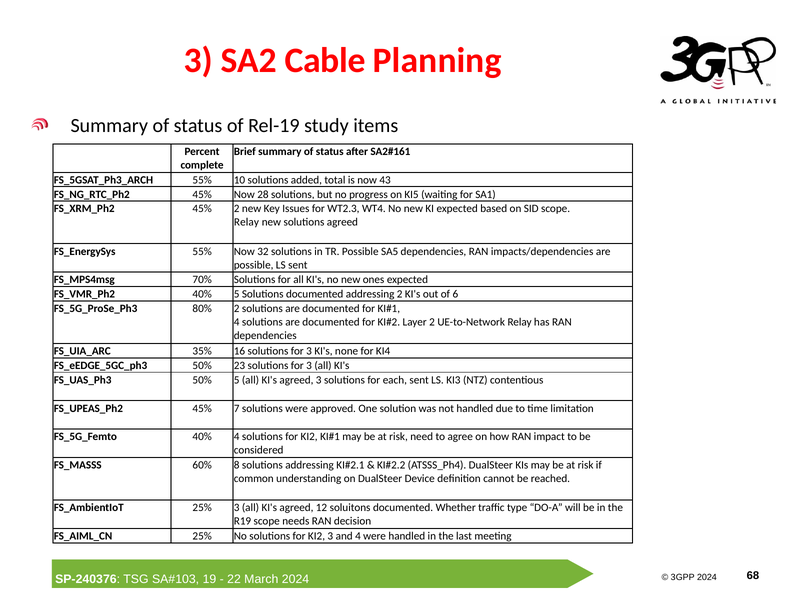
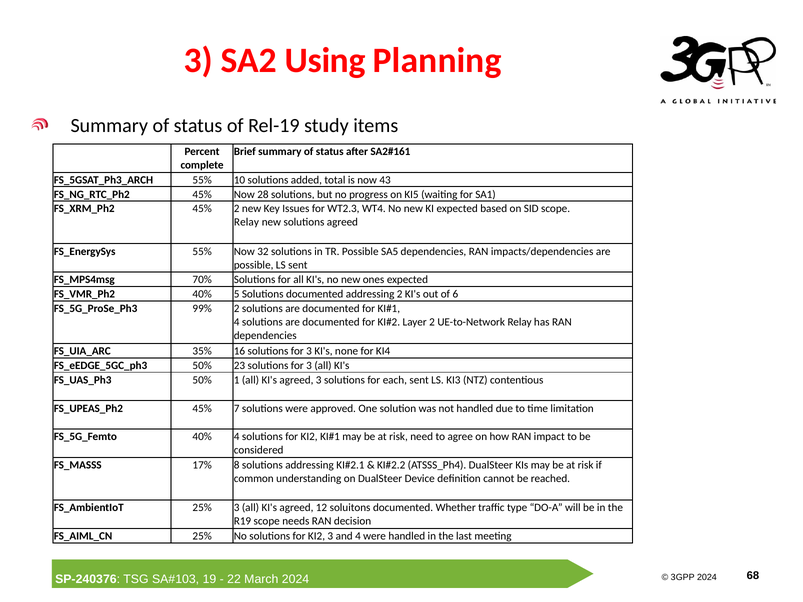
Cable: Cable -> Using (325, 60)
80%: 80% -> 99% (202, 309)
50% 5: 5 -> 1 (237, 380)
60%: 60% -> 17% (202, 465)
